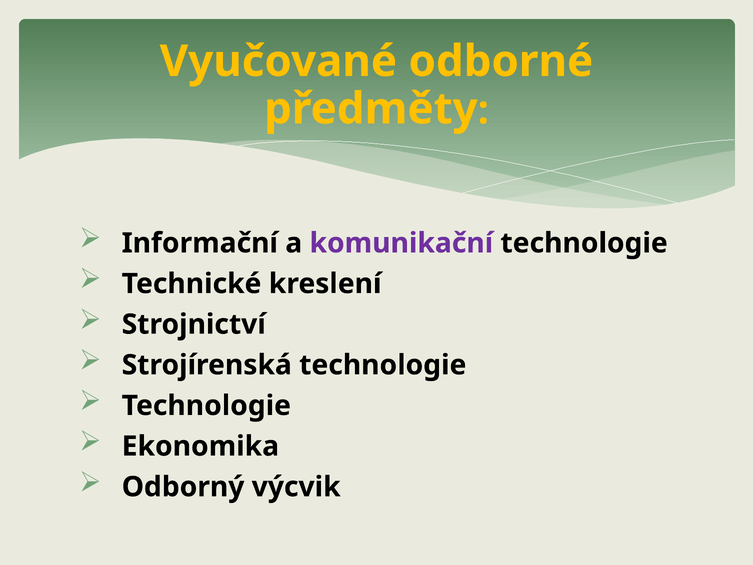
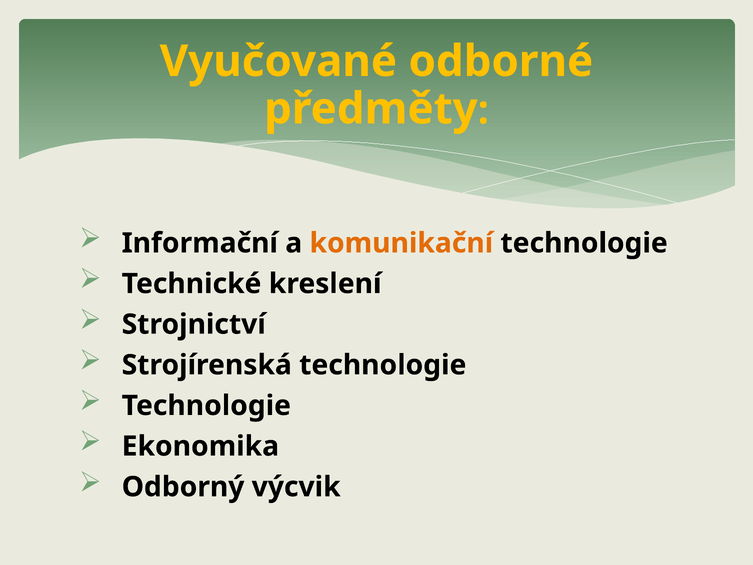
komunikační colour: purple -> orange (401, 243)
